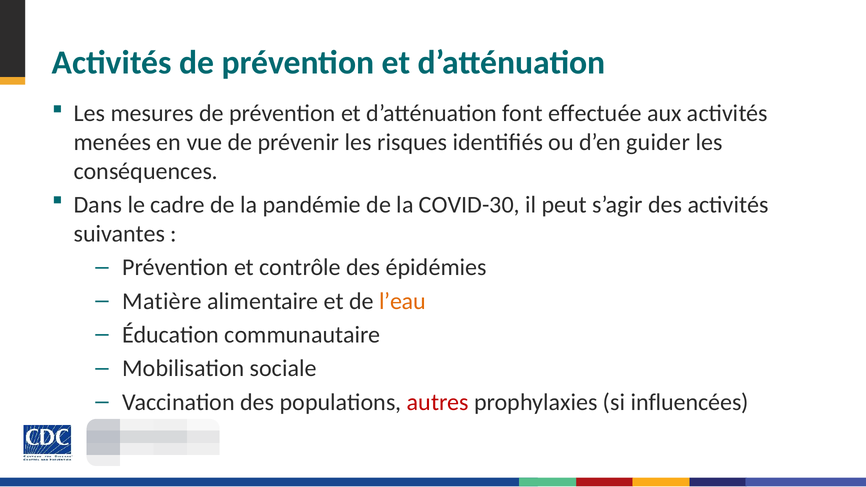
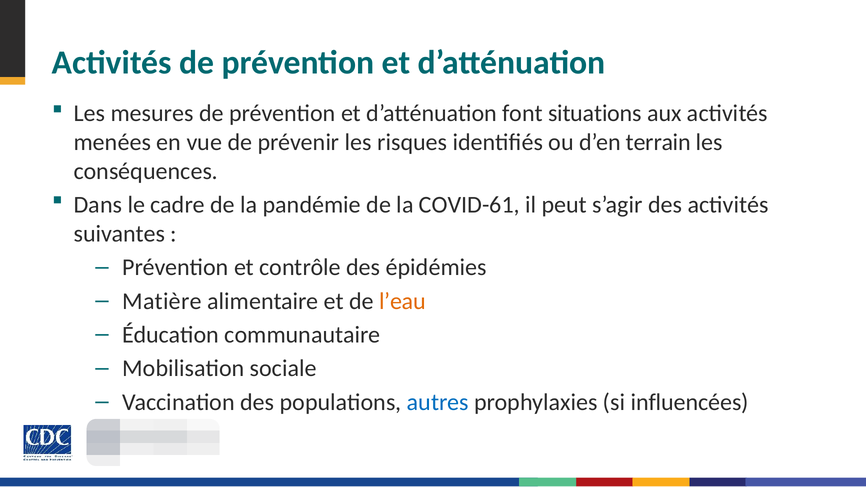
effectuée: effectuée -> situations (595, 114)
guider: guider -> terrain (658, 142)
COVID-30: COVID-30 -> COVID-61 (469, 205)
autres colour: red -> blue (438, 402)
